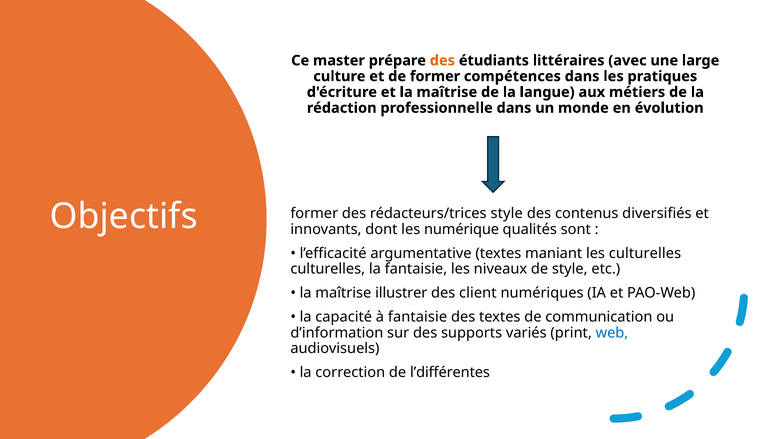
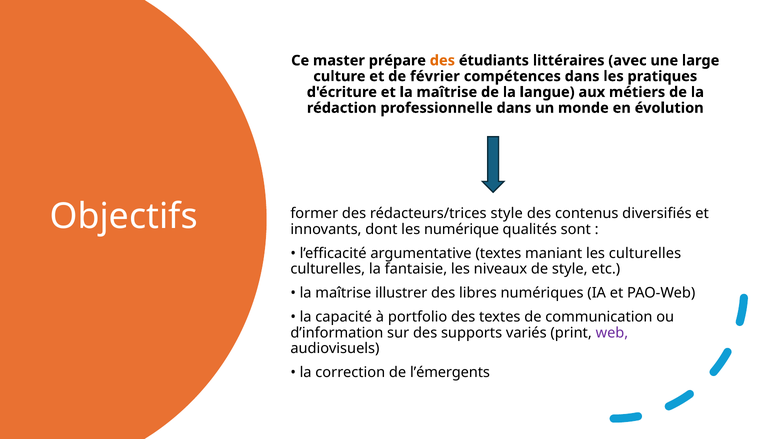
de former: former -> février (435, 76)
client: client -> libres (478, 293)
à fantaisie: fantaisie -> portfolio (418, 317)
web colour: blue -> purple (612, 333)
l’différentes: l’différentes -> l’émergents (450, 372)
